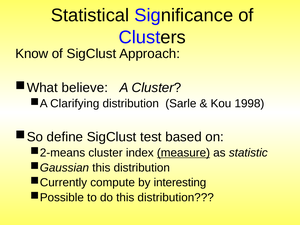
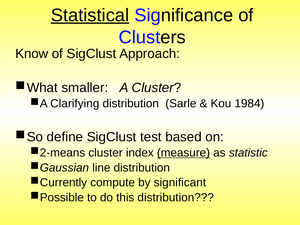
Statistical underline: none -> present (90, 15)
believe: believe -> smaller (85, 88)
1998: 1998 -> 1984 (249, 104)
this: this -> line (101, 168)
interesting: interesting -> significant (180, 183)
